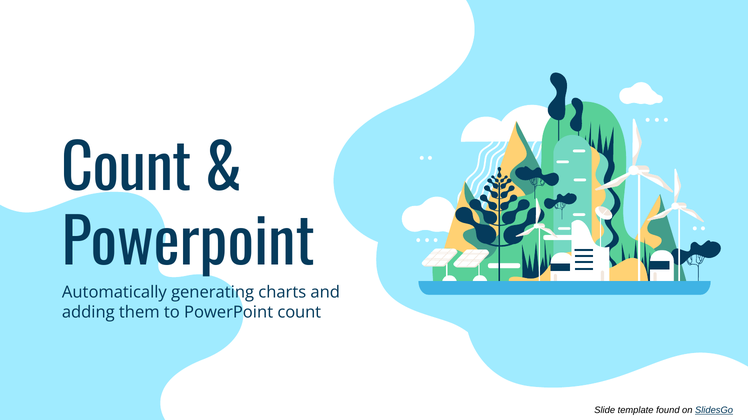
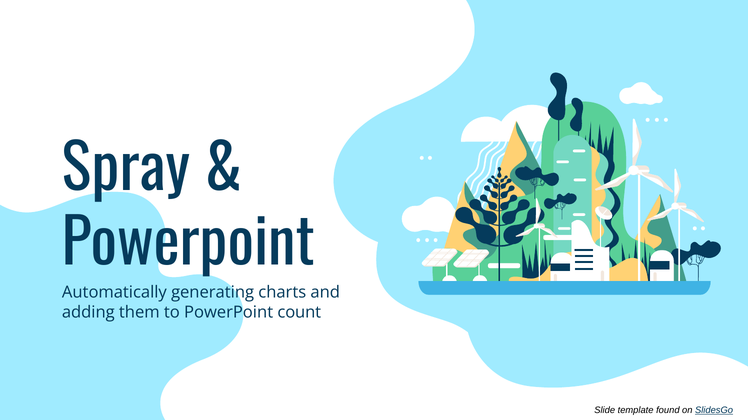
Count: Count -> Spray (126, 170)
